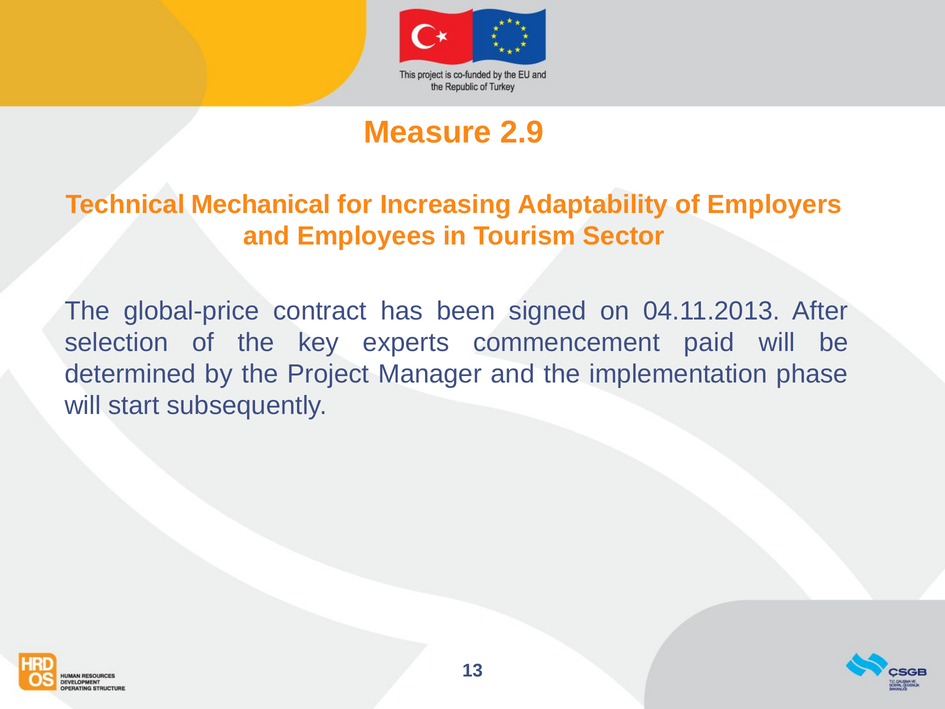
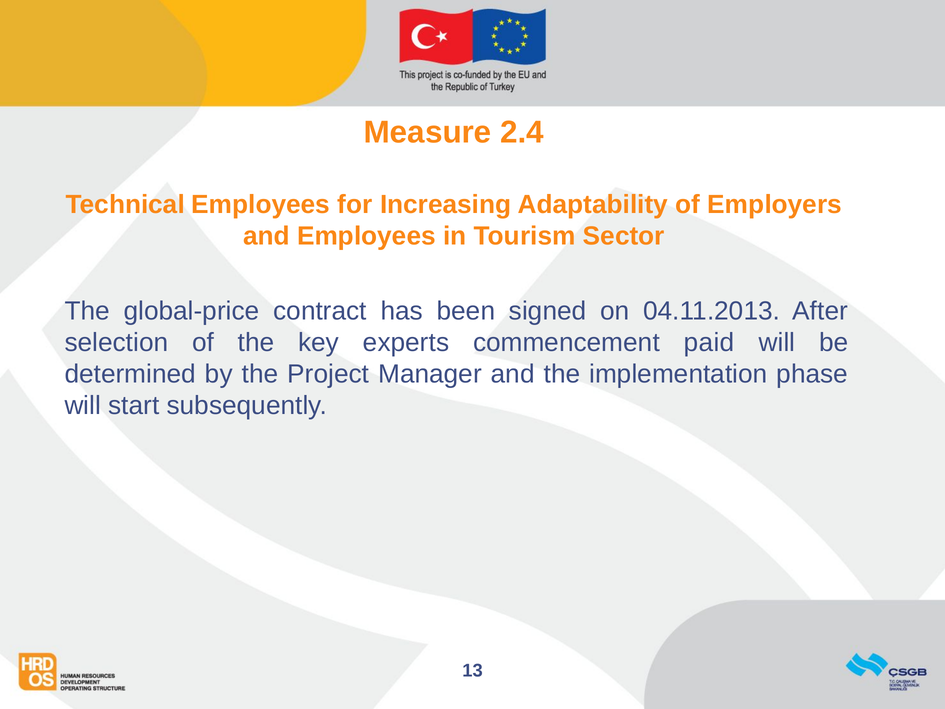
2.9: 2.9 -> 2.4 (522, 132)
Technical Mechanical: Mechanical -> Employees (261, 204)
